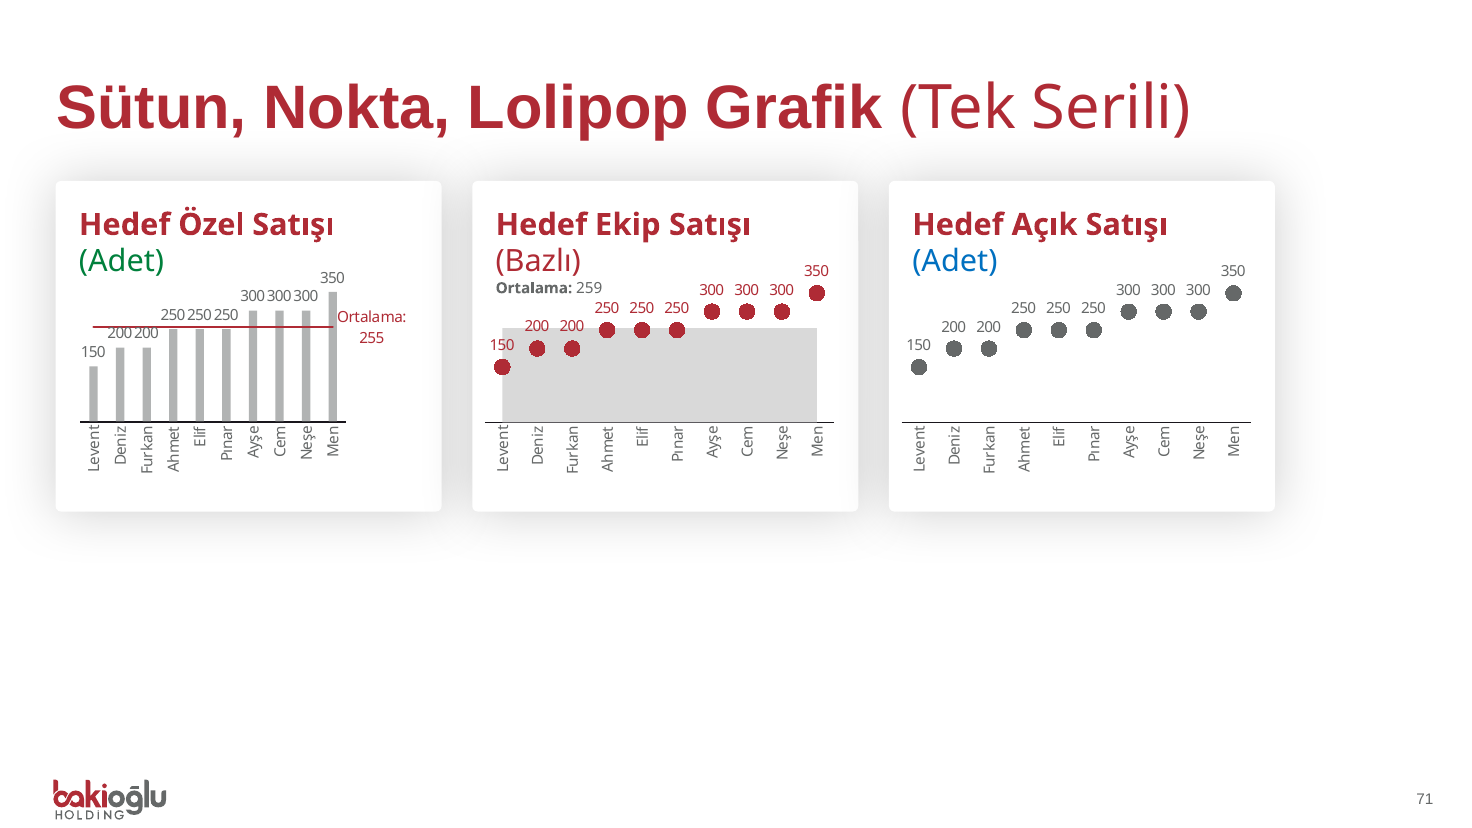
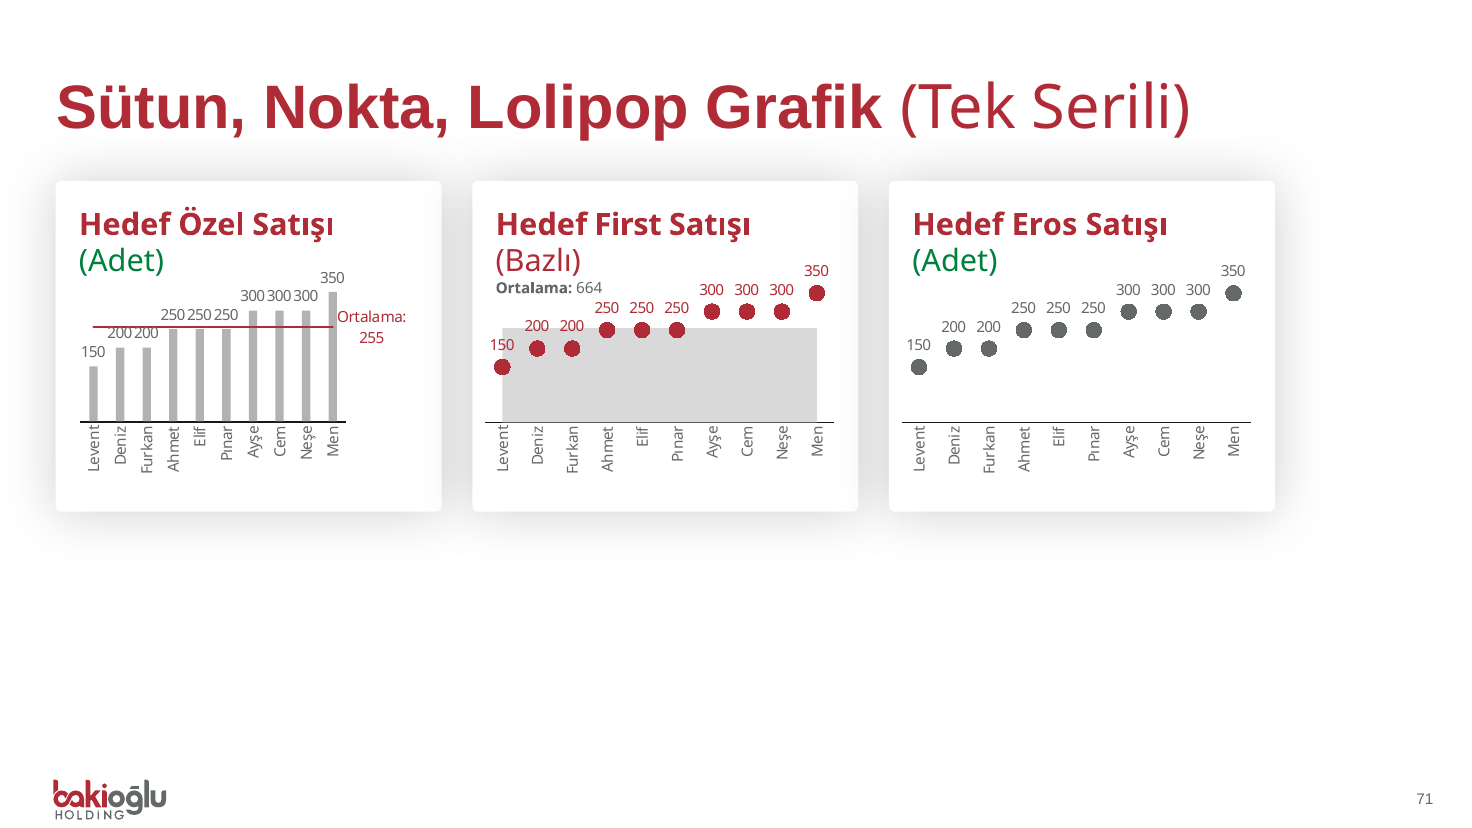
Ekip: Ekip -> First (628, 225)
Açık: Açık -> Eros (1045, 225)
Adet colour: blue -> green (955, 262)
259: 259 -> 664 (589, 288)
